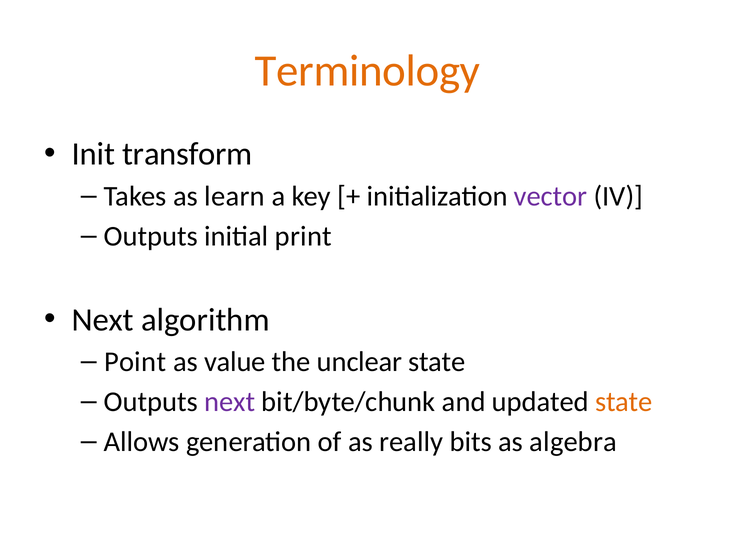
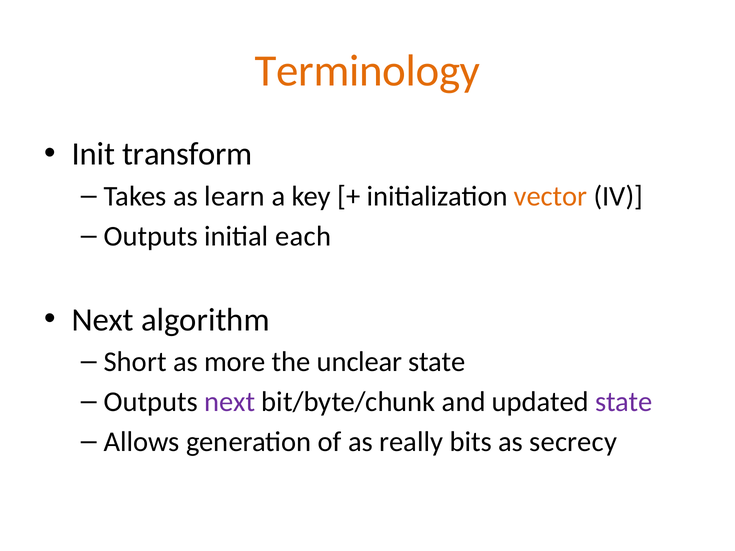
vector colour: purple -> orange (551, 196)
print: print -> each (303, 236)
Point: Point -> Short (135, 362)
value: value -> more (235, 362)
state colour: orange -> purple (624, 402)
algebra: algebra -> secrecy (573, 442)
